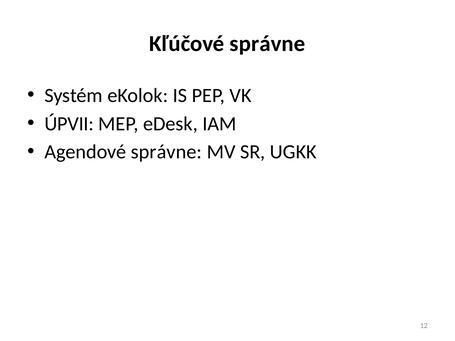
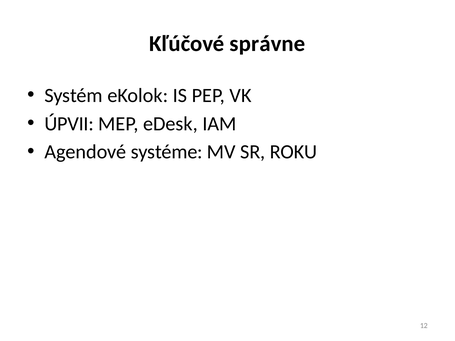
Agendové správne: správne -> systéme (167, 152)
UGKK: UGKK -> ROKU (293, 152)
